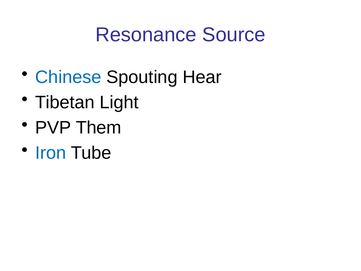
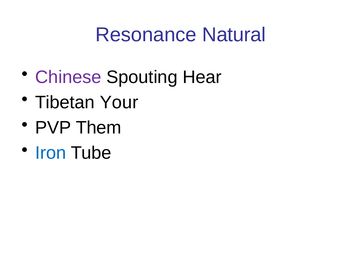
Source: Source -> Natural (234, 35)
Chinese colour: blue -> purple (68, 77)
Light: Light -> Your (119, 102)
